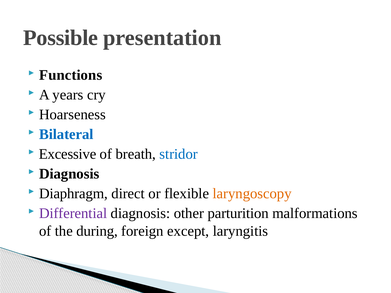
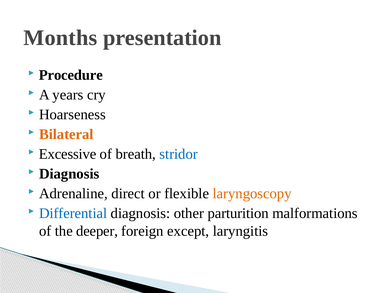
Possible: Possible -> Months (60, 38)
Functions: Functions -> Procedure (71, 75)
Bilateral colour: blue -> orange (66, 134)
Diaphragm: Diaphragm -> Adrenaline (73, 194)
Differential colour: purple -> blue (73, 214)
during: during -> deeper (97, 231)
